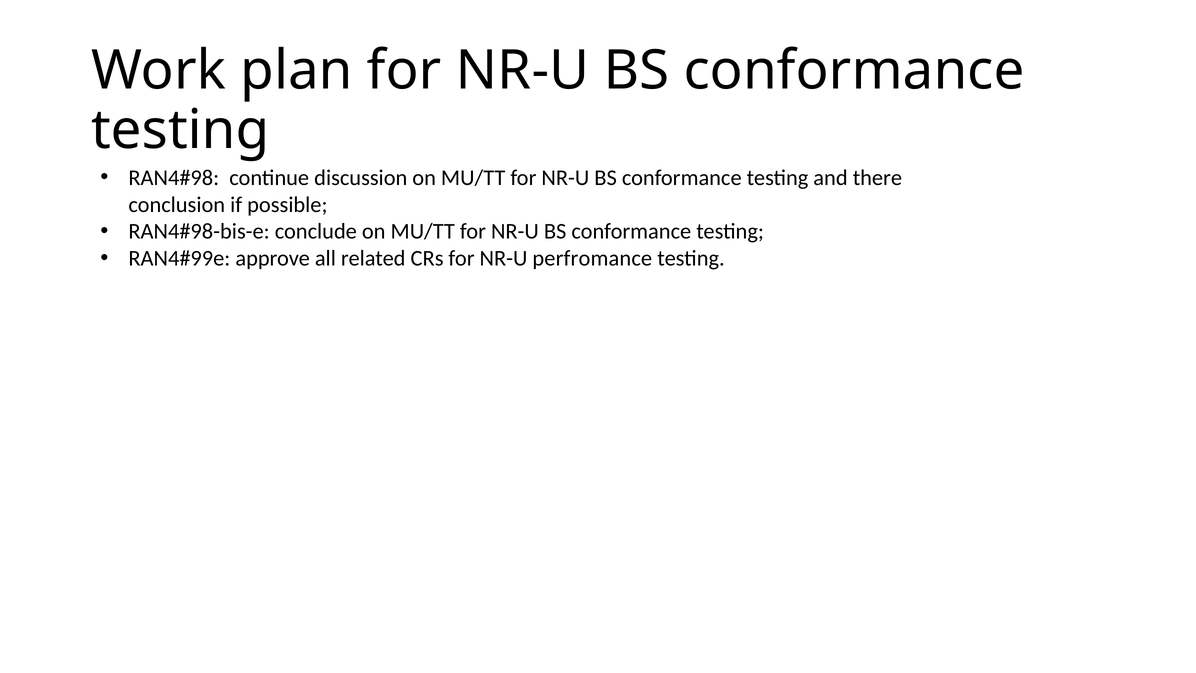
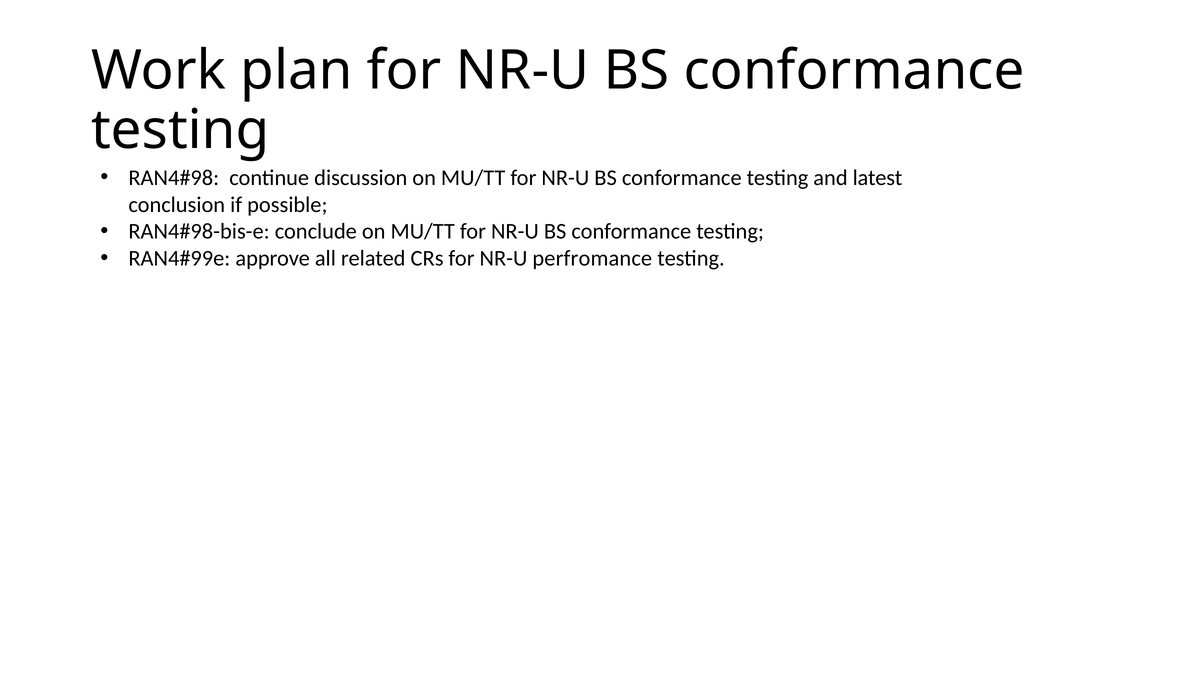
there: there -> latest (877, 178)
